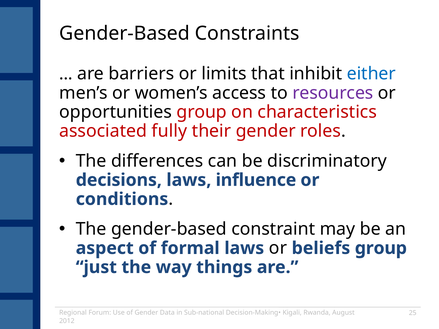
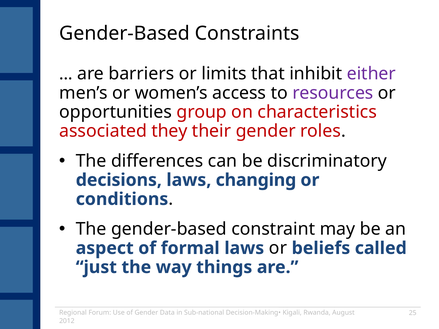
either colour: blue -> purple (371, 74)
fully: fully -> they (170, 131)
influence: influence -> changing (256, 180)
beliefs group: group -> called (381, 248)
